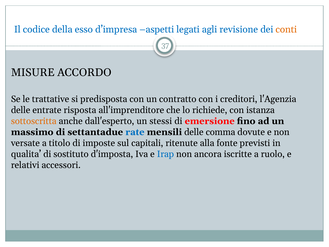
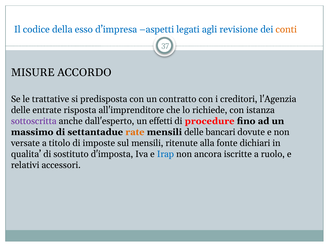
sottoscritta colour: orange -> purple (34, 121)
stessi: stessi -> effetti (161, 121)
emersione: emersione -> procedure (210, 121)
rate colour: blue -> orange (135, 132)
comma: comma -> bancari (221, 132)
sul capitali: capitali -> mensili (147, 143)
previsti: previsti -> dichiari (255, 143)
